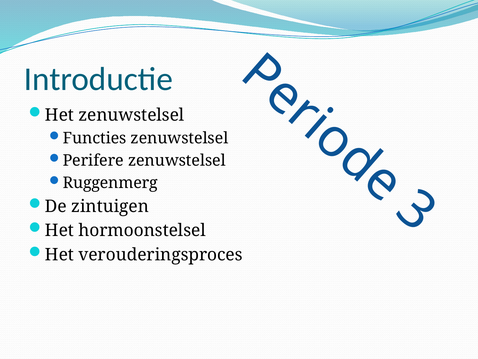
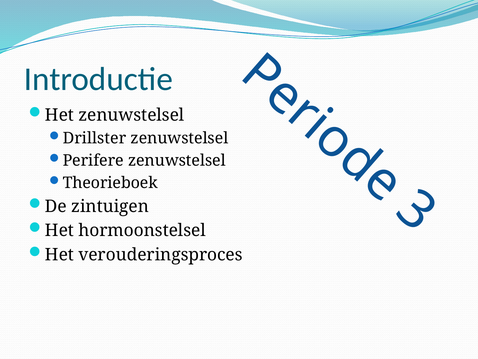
Functies: Functies -> Drillster (95, 138)
Ruggenmerg: Ruggenmerg -> Theorieboek (110, 183)
